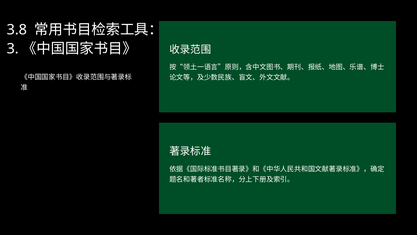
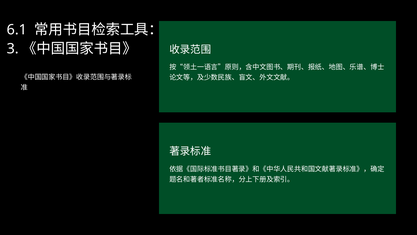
3.8: 3.8 -> 6.1 (17, 30)
